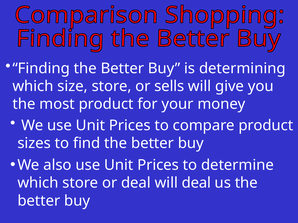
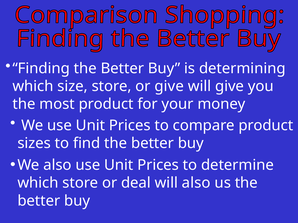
or sells: sells -> give (169, 86)
will deal: deal -> also (196, 183)
